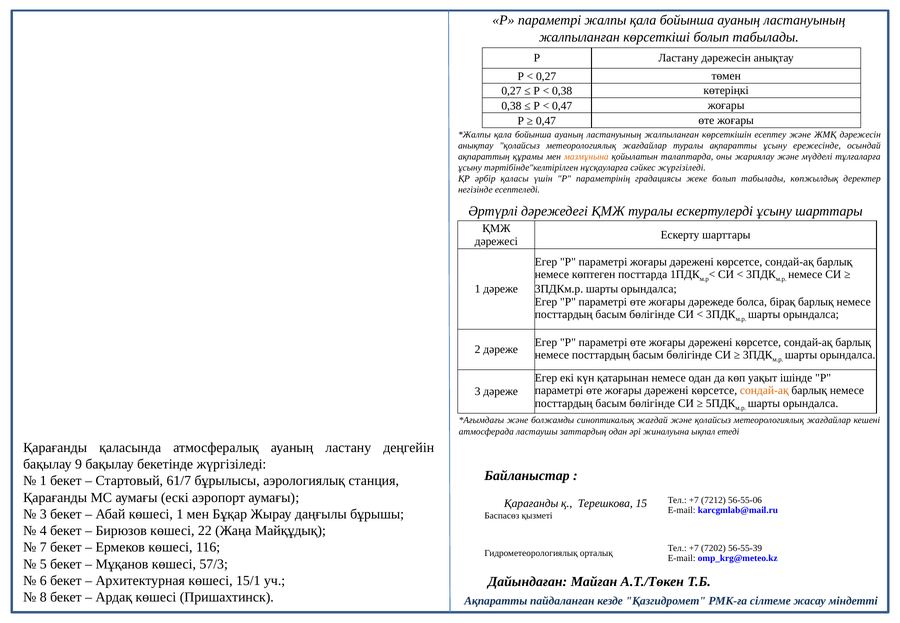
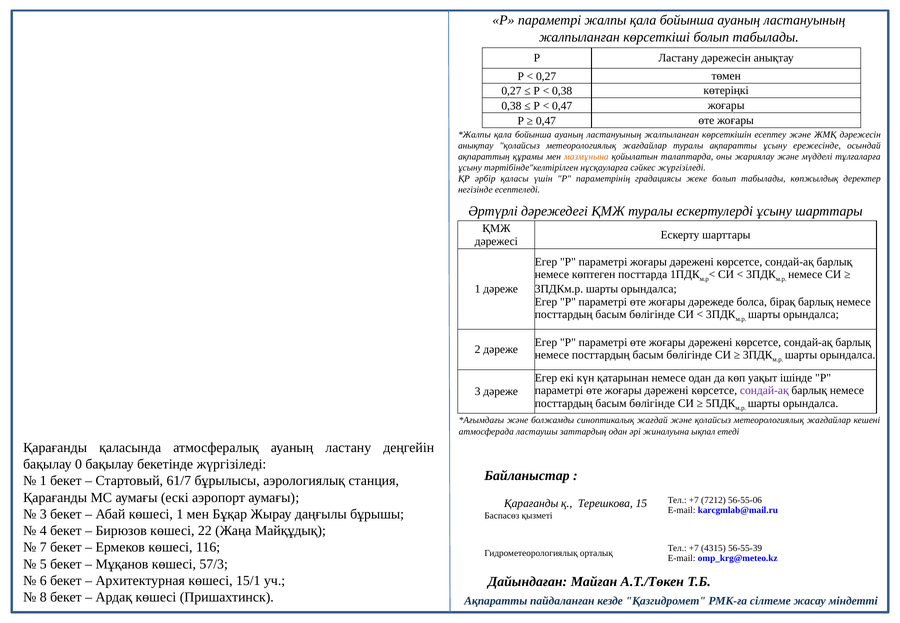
сондай-ақ colour: orange -> purple (764, 391)
9: 9 -> 0 (79, 464)
7202: 7202 -> 4315 (713, 548)
